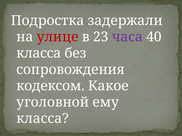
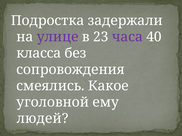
улице colour: red -> purple (58, 37)
кодексом: кодексом -> смеялись (50, 86)
класса: класса -> людей (42, 119)
